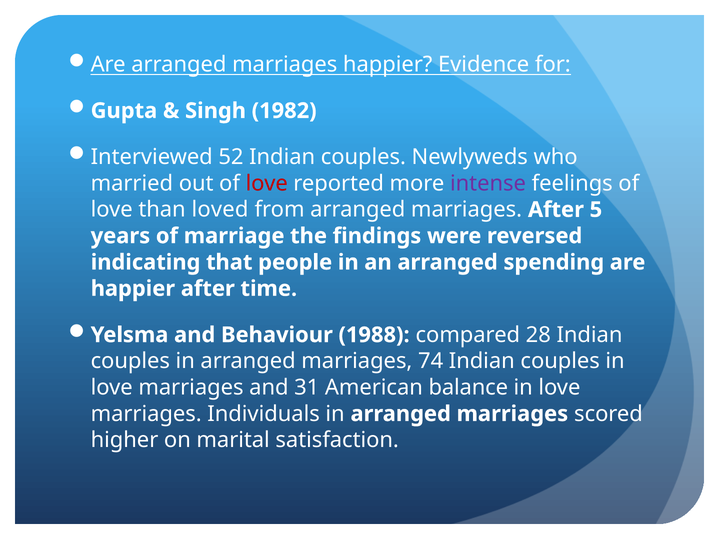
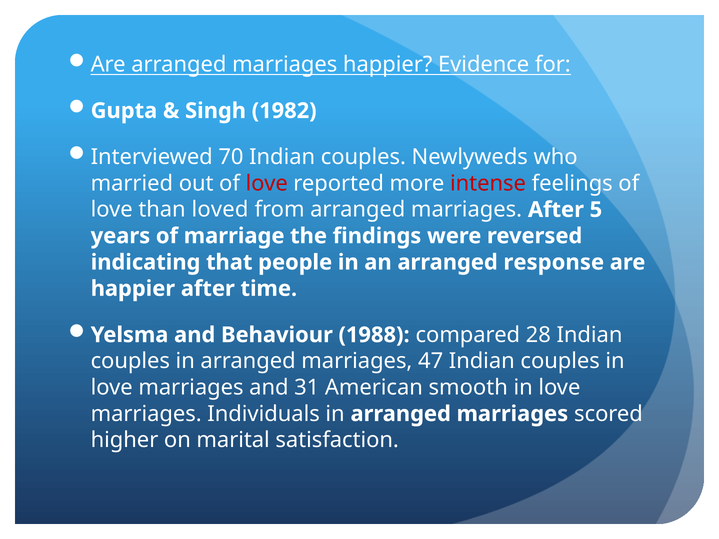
52: 52 -> 70 (231, 157)
intense colour: purple -> red (488, 183)
spending: spending -> response (554, 262)
74: 74 -> 47 (431, 361)
balance: balance -> smooth (468, 388)
